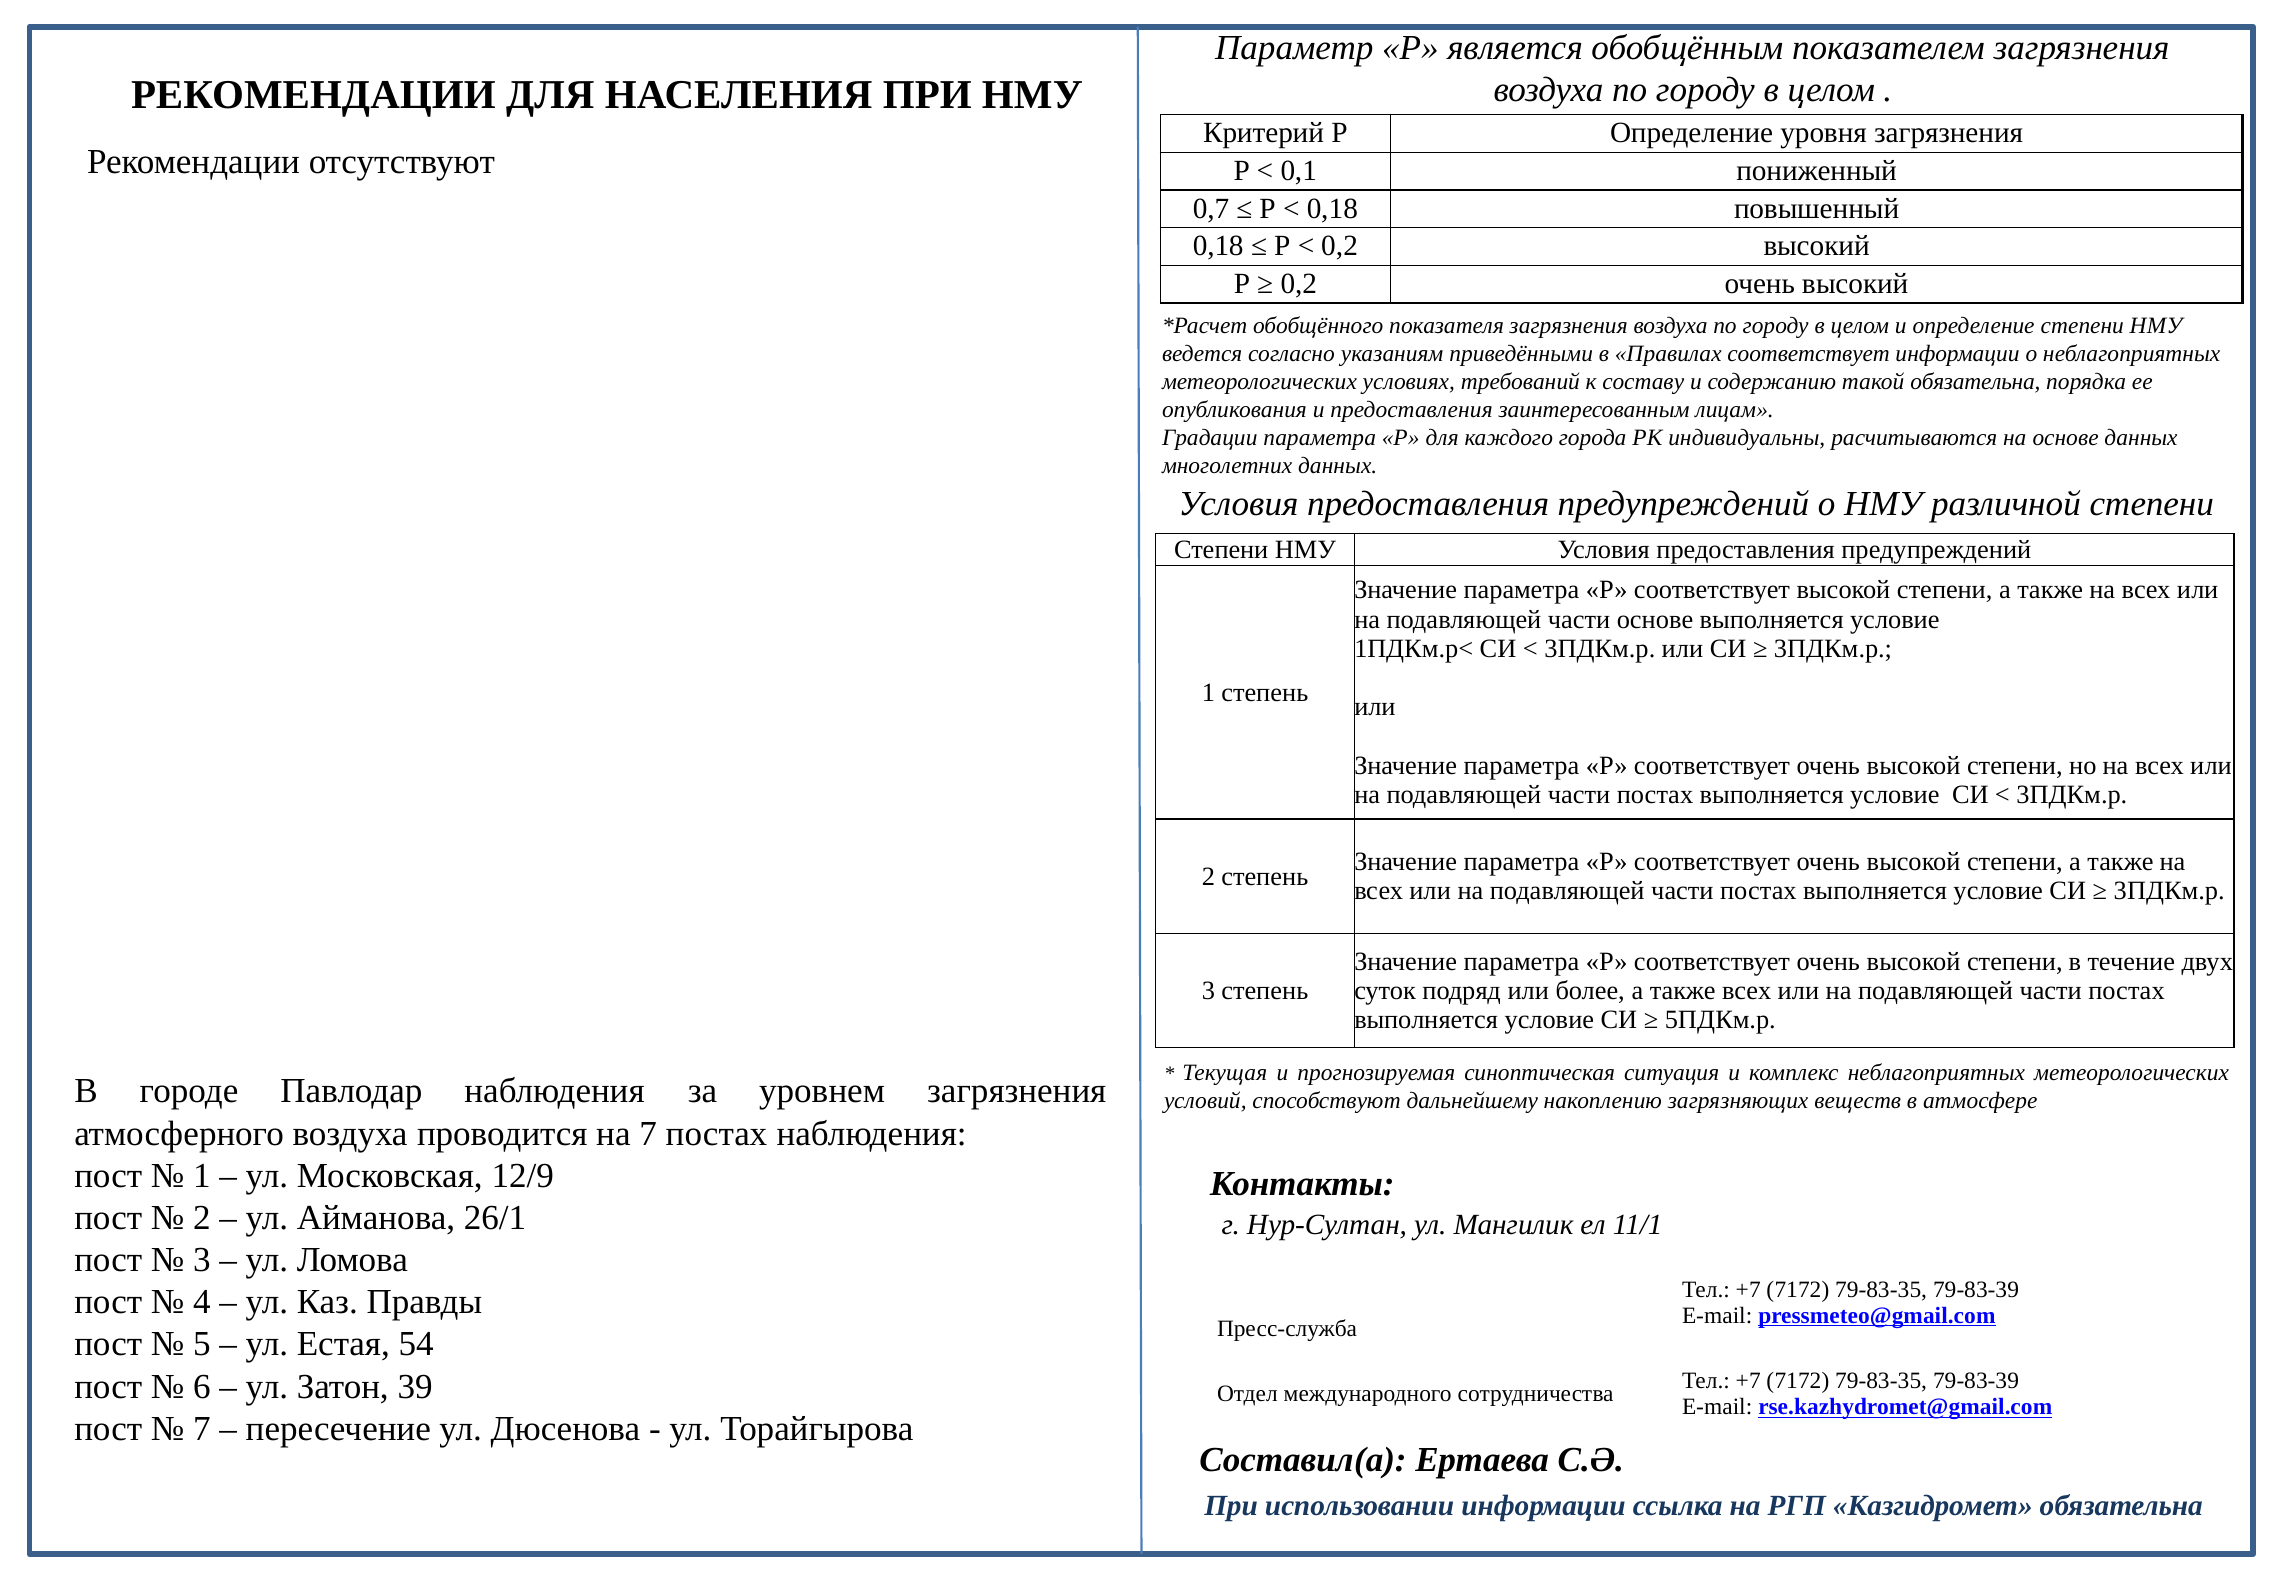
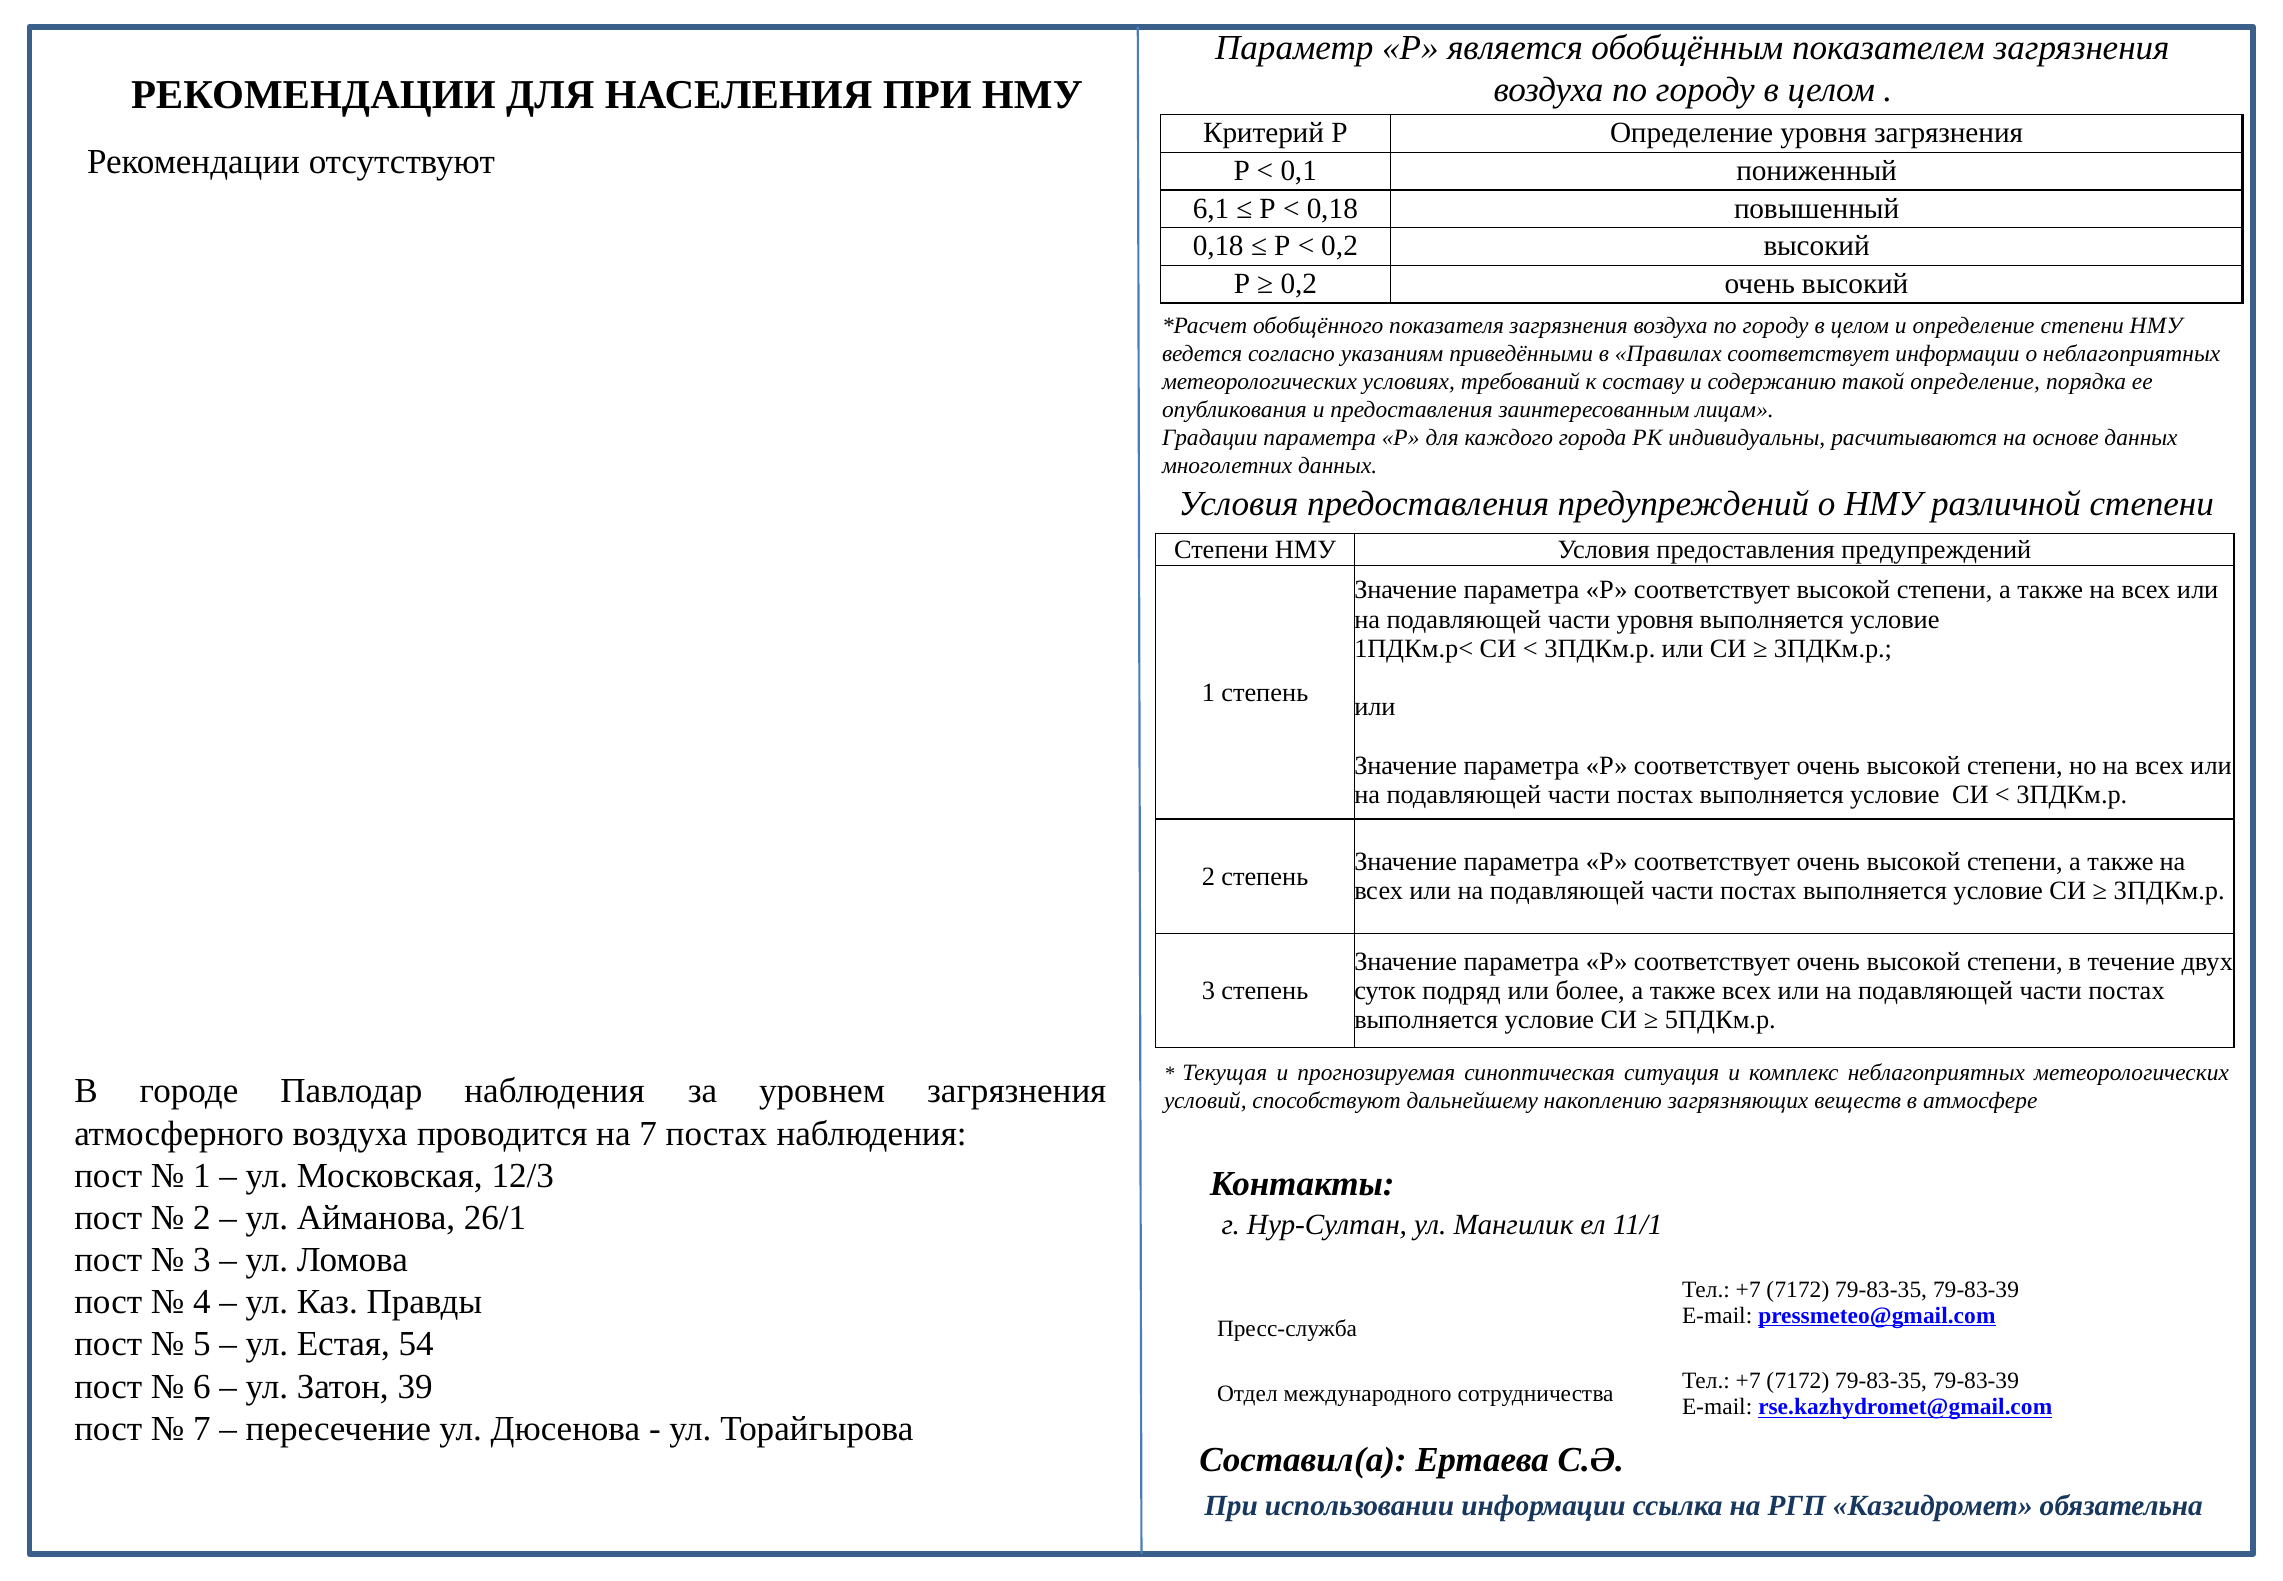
0,7: 0,7 -> 6,1 (1211, 209)
такой обязательна: обязательна -> определение (1975, 382)
части основе: основе -> уровня (1655, 619)
12/9: 12/9 -> 12/3 (523, 1175)
